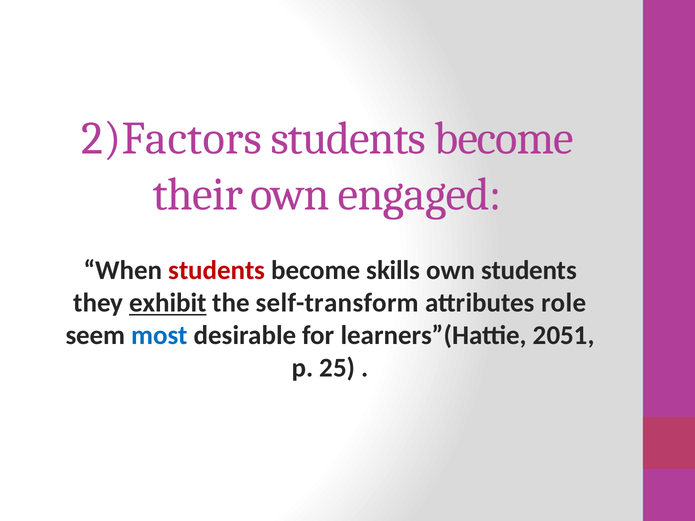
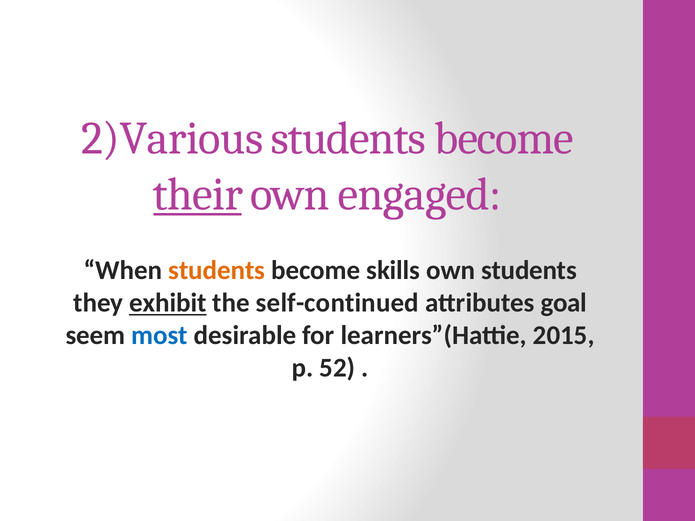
2)Factors: 2)Factors -> 2)Various (172, 139)
their underline: none -> present (198, 194)
students colour: red -> orange (217, 271)
self-transform: self-transform -> self-continued (337, 303)
role: role -> goal (564, 303)
2051: 2051 -> 2015 (564, 336)
25: 25 -> 52 (337, 368)
